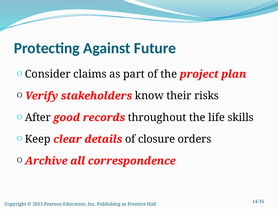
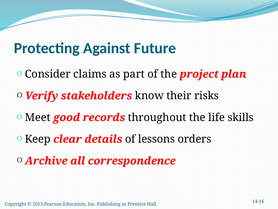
After: After -> Meet (38, 117)
closure: closure -> lessons (157, 139)
